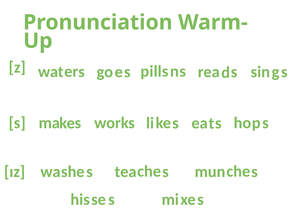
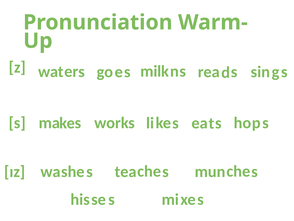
pills: pills -> milk (155, 71)
